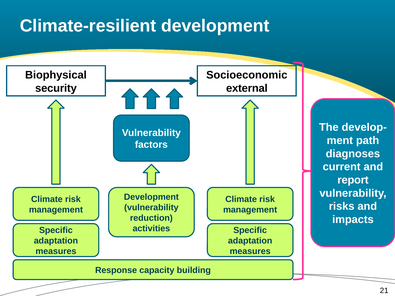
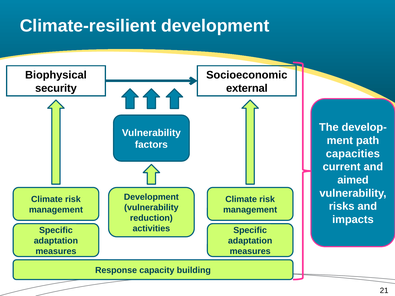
diagnoses: diagnoses -> capacities (353, 154)
report: report -> aimed (353, 180)
